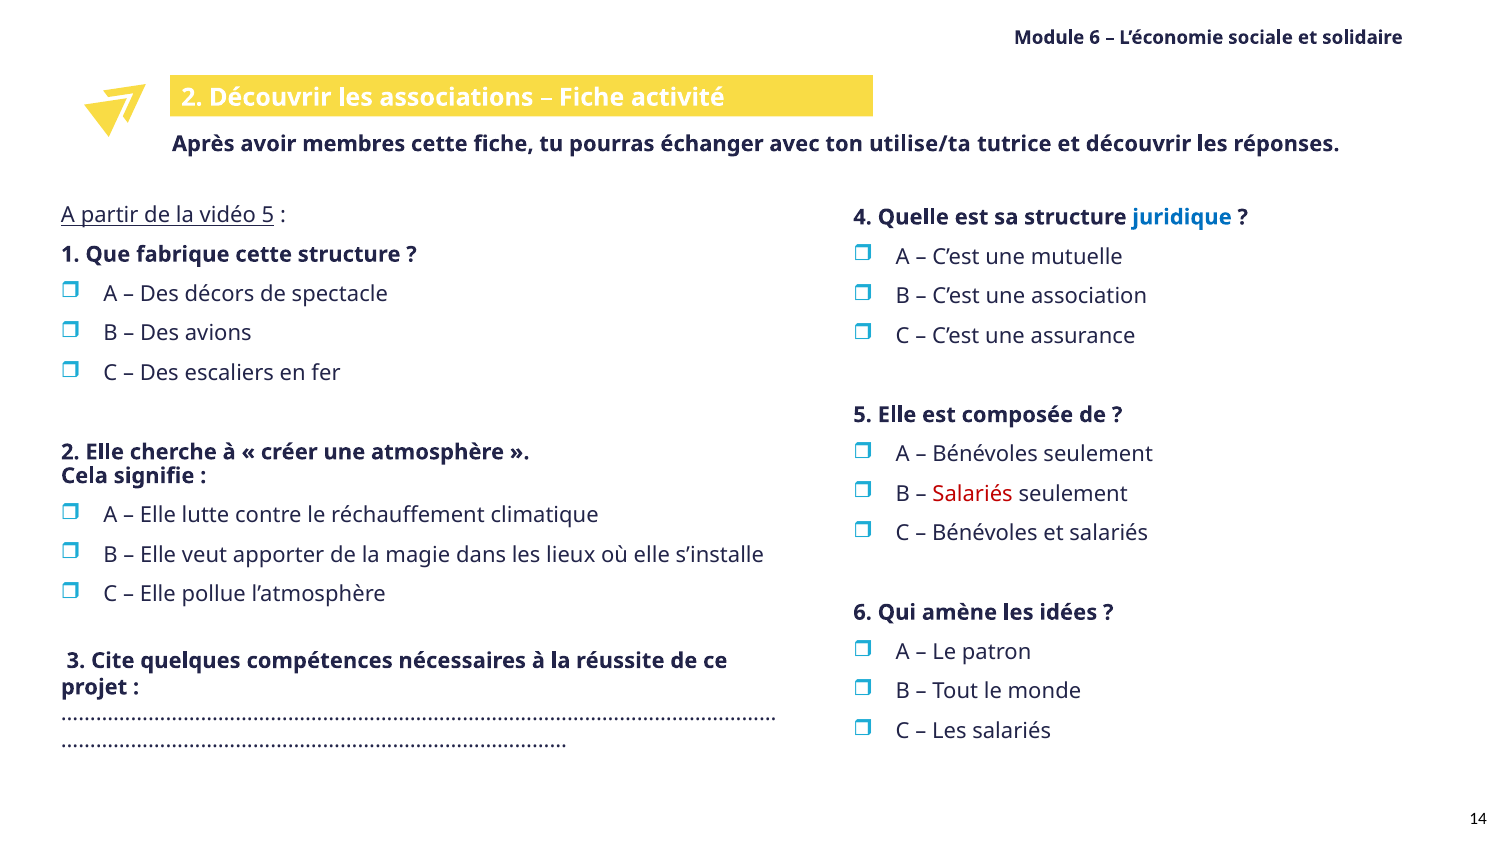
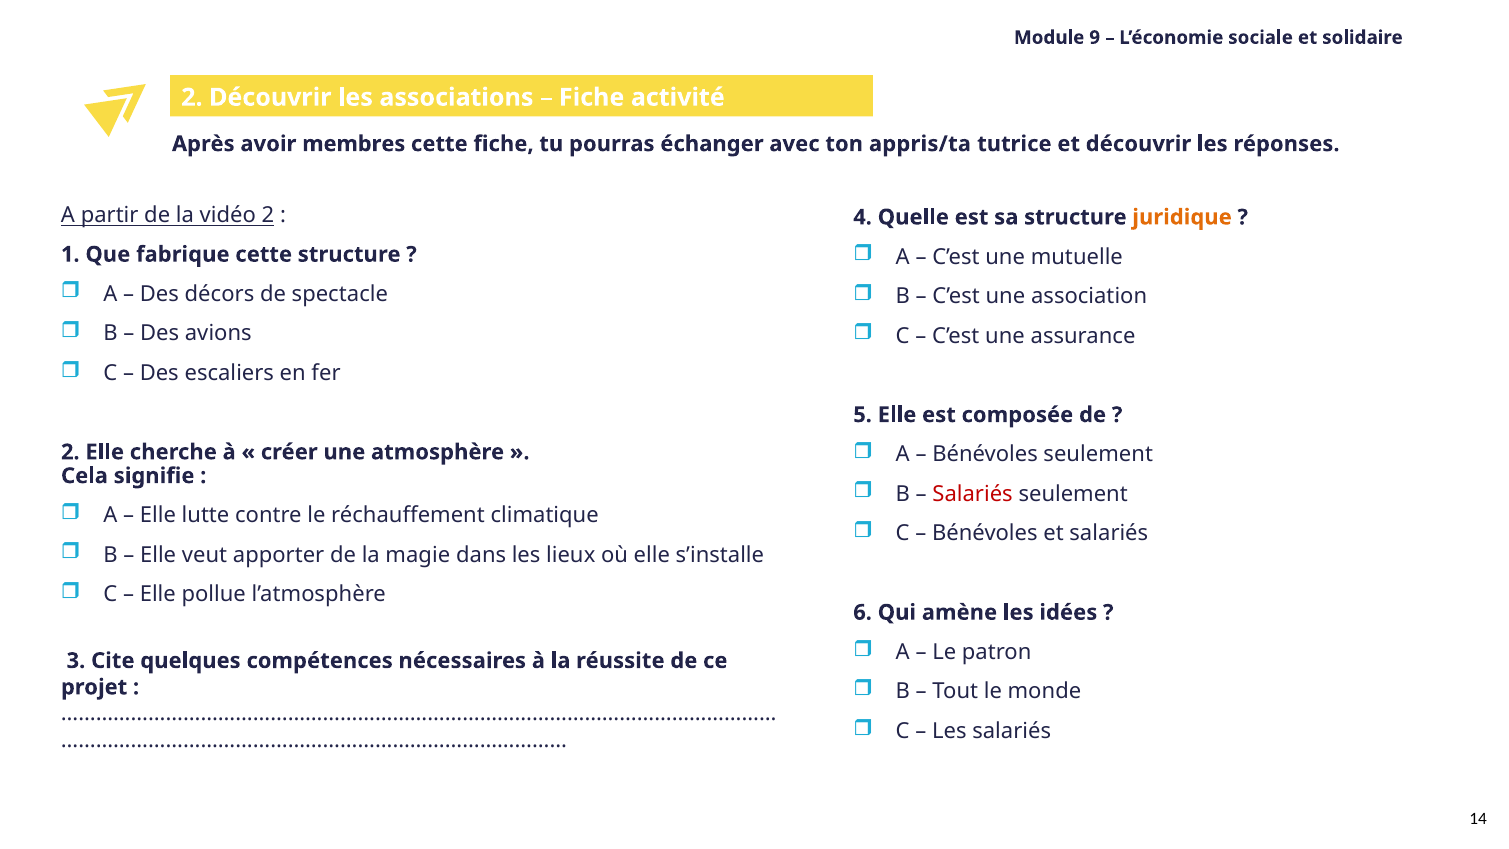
Module 6: 6 -> 9 (1095, 38)
utilise/ta: utilise/ta -> appris/ta (920, 144)
vidéo 5: 5 -> 2 (268, 215)
juridique colour: blue -> orange (1182, 217)
